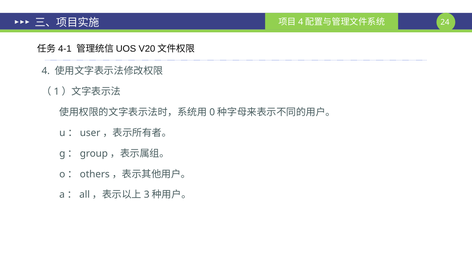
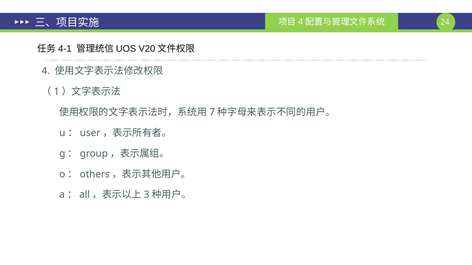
0: 0 -> 7 (212, 112)
